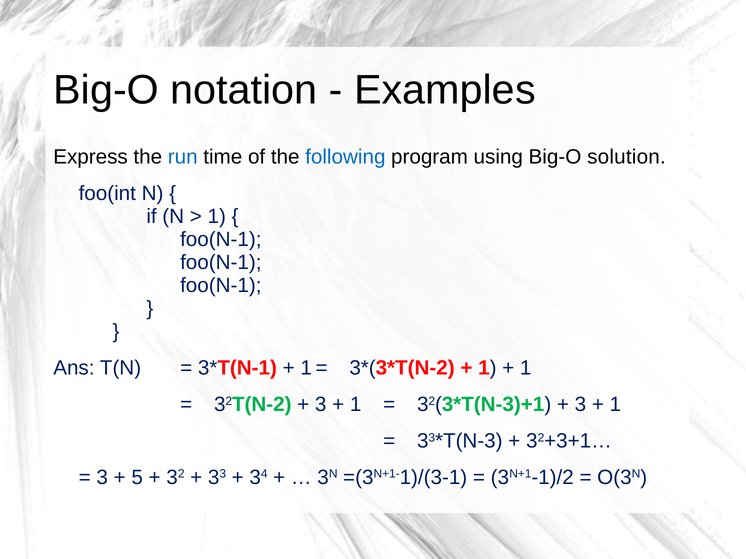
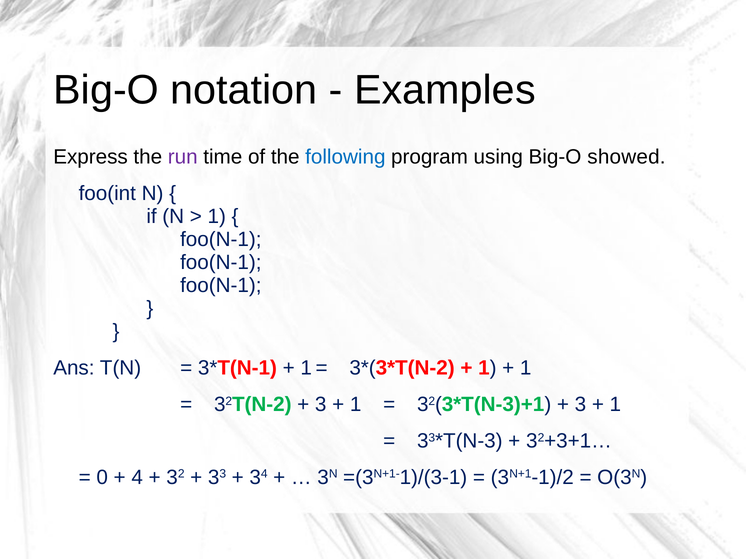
run colour: blue -> purple (183, 157)
solution: solution -> showed (626, 157)
3: 3 -> 0 (102, 478)
5: 5 -> 4 (137, 478)
